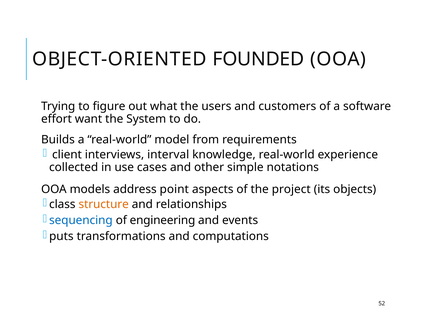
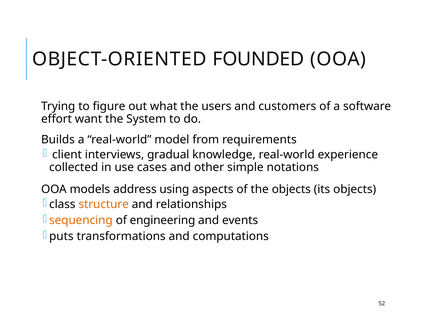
interval: interval -> gradual (168, 155)
point: point -> using (174, 190)
the project: project -> objects (291, 190)
sequencing colour: blue -> orange (81, 221)
